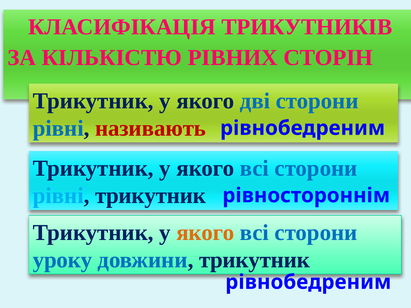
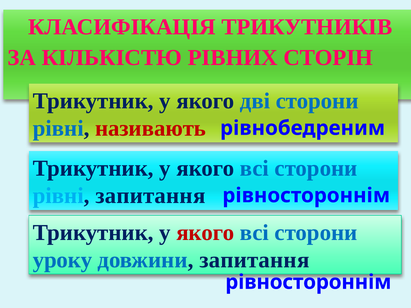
рівні трикутник: трикутник -> запитання (150, 196)
якого colour: orange -> red (205, 233)
довжини трикутник: трикутник -> запитання (254, 260)
рівнобедреним: рівнобедреним -> рівностороннім (308, 282)
